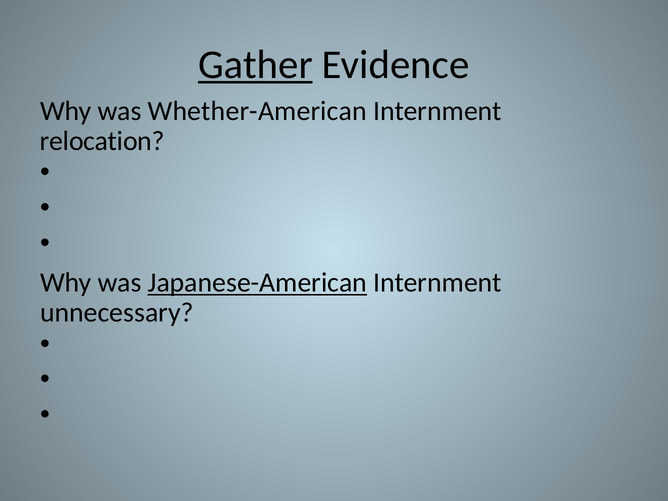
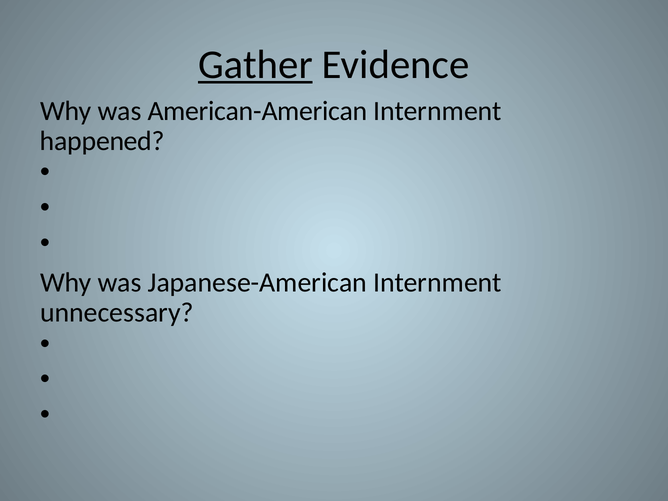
Whether-American: Whether-American -> American-American (258, 111)
relocation: relocation -> happened (102, 141)
Japanese-American underline: present -> none (257, 283)
